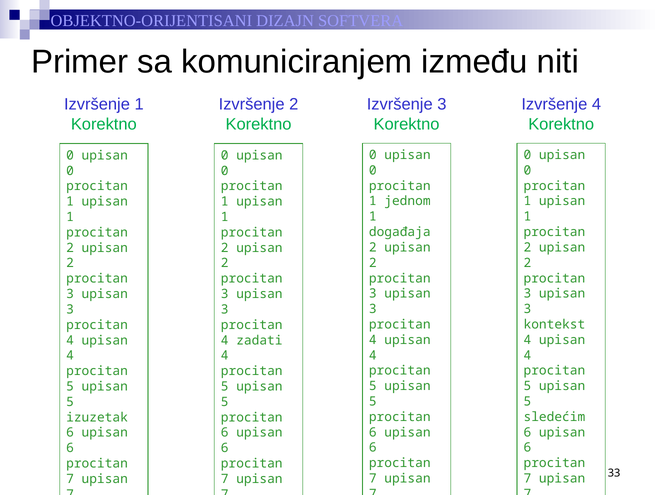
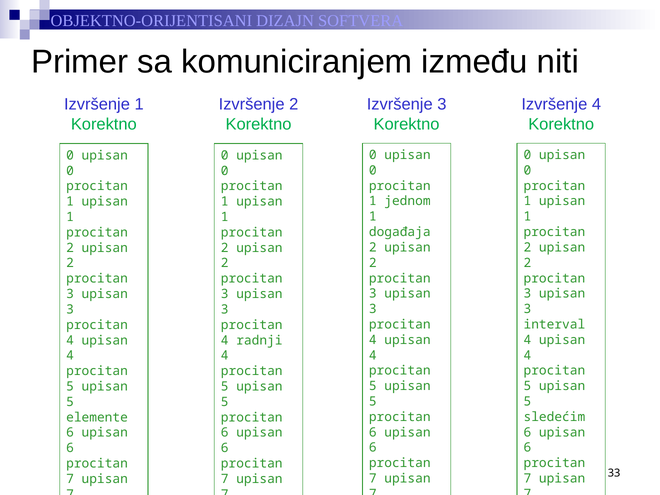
kontekst: kontekst -> interval (554, 324)
zadati: zadati -> radnji (259, 340)
izuzetak: izuzetak -> elemente (97, 417)
